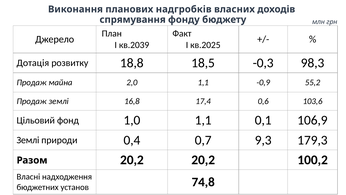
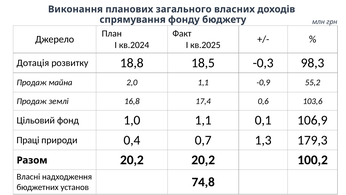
надгробків: надгробків -> загального (184, 9)
кв.2039: кв.2039 -> кв.2024 (134, 45)
Землі: Землі -> Праці (28, 140)
9,3: 9,3 -> 1,3 (263, 140)
